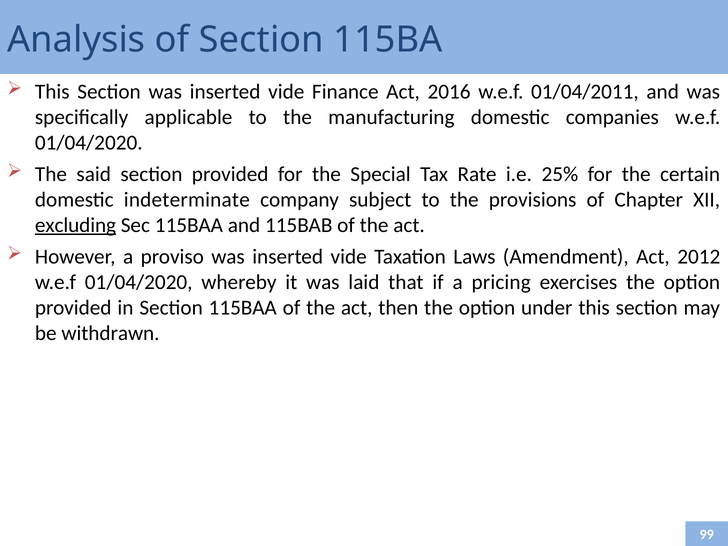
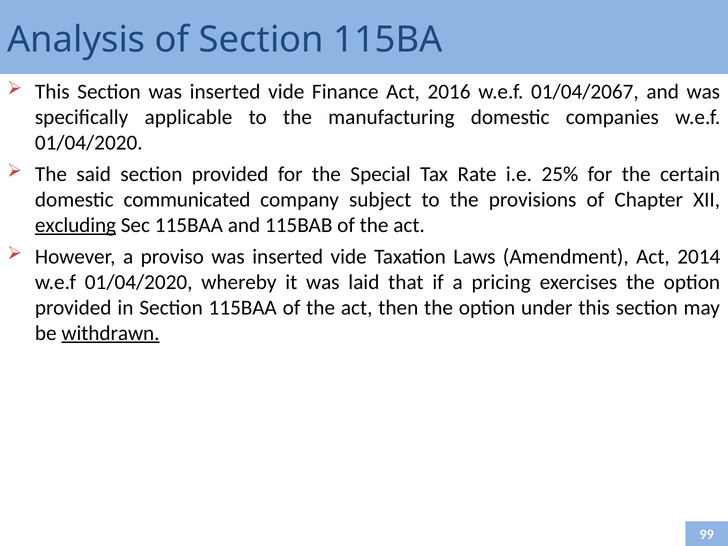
01/04/2011: 01/04/2011 -> 01/04/2067 (585, 92)
indeterminate: indeterminate -> communicated (187, 200)
2012: 2012 -> 2014 (699, 257)
withdrawn underline: none -> present (110, 333)
